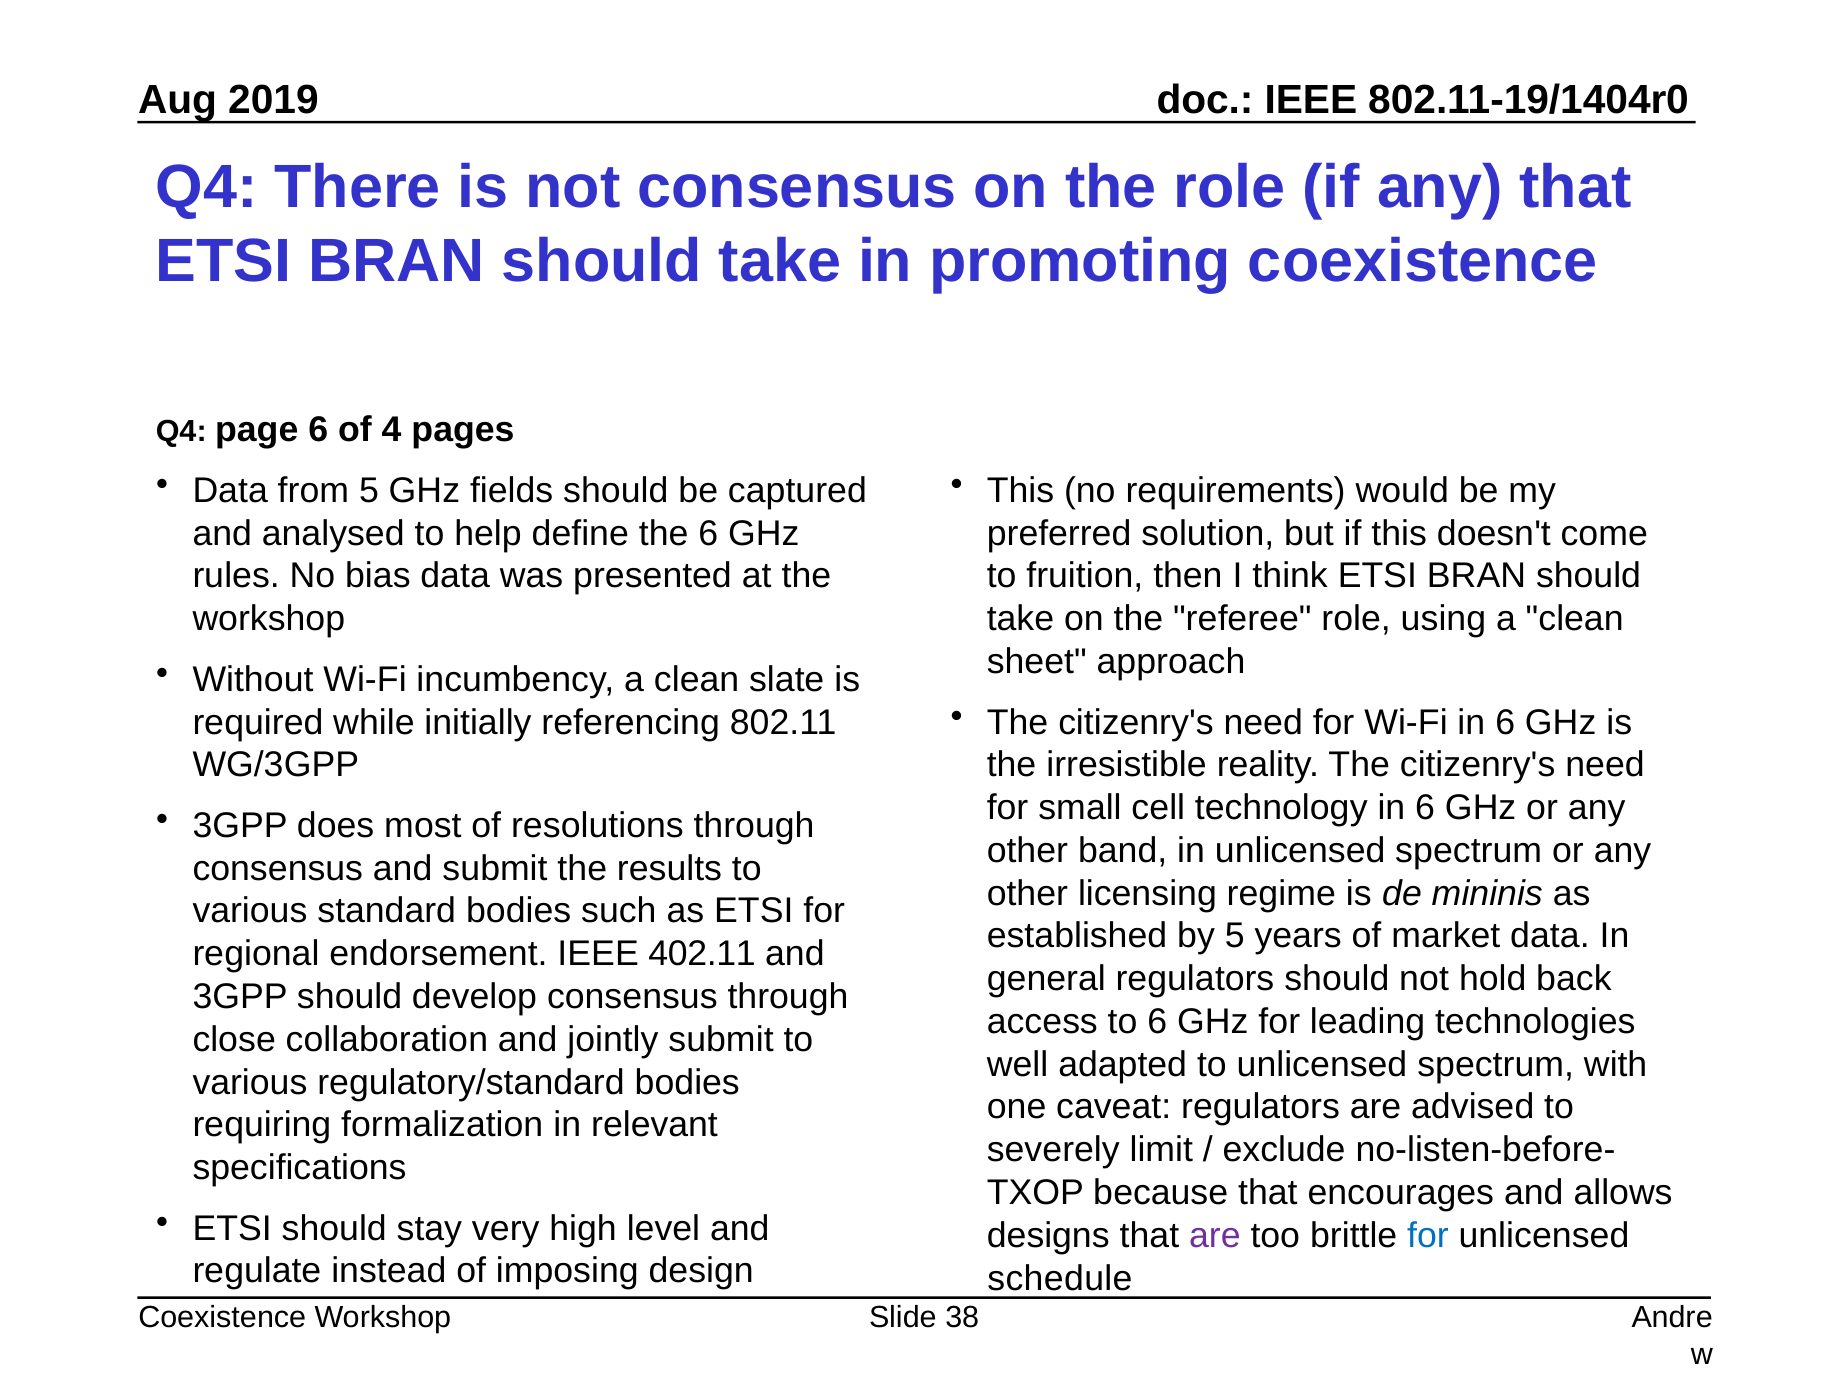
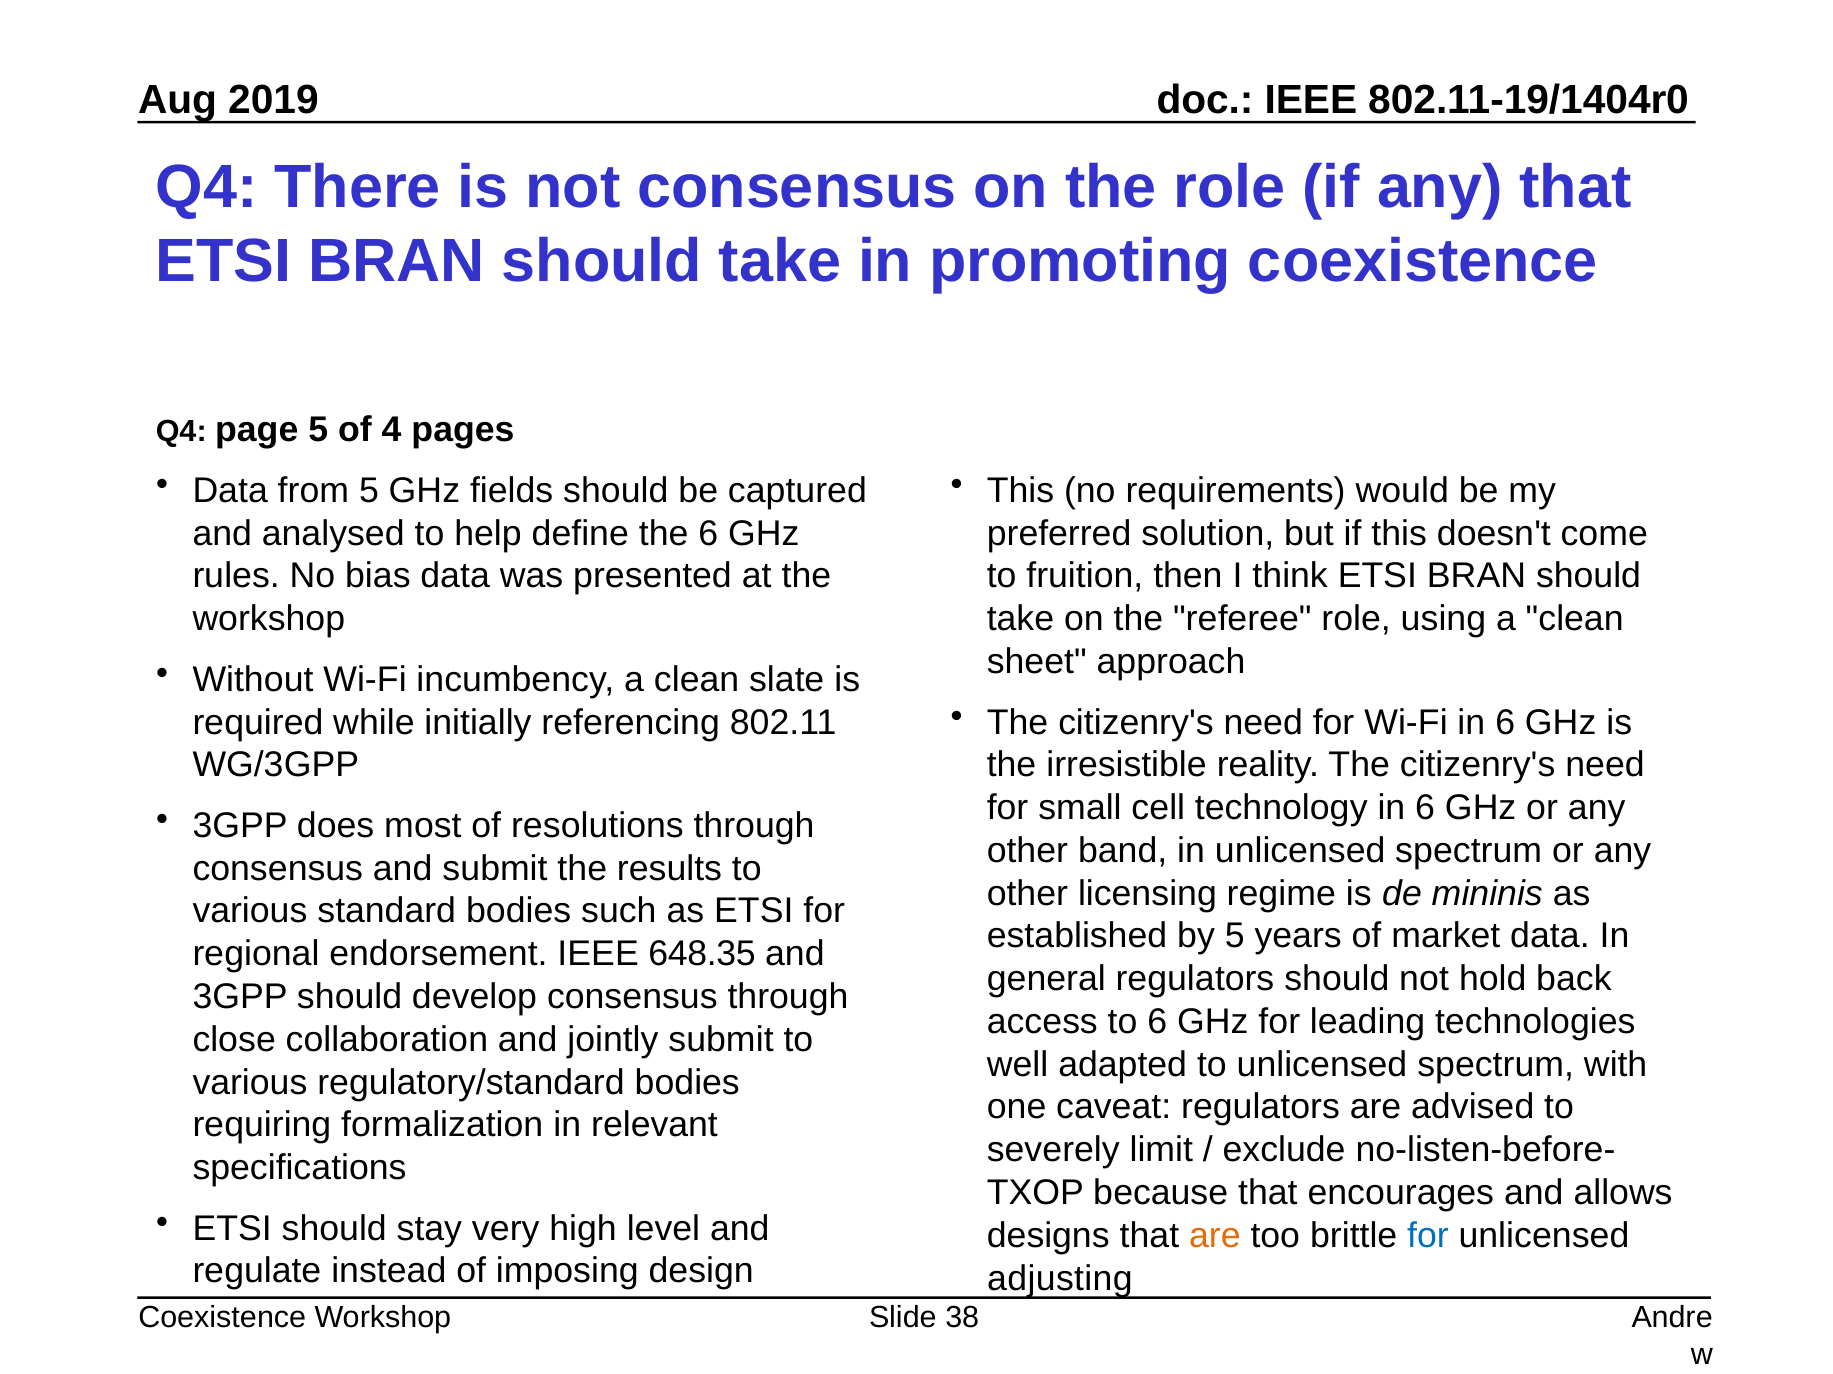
page 6: 6 -> 5 (318, 430)
402.11: 402.11 -> 648.35 (702, 954)
are colour: purple -> orange (1215, 1236)
schedule: schedule -> adjusting (1060, 1279)
